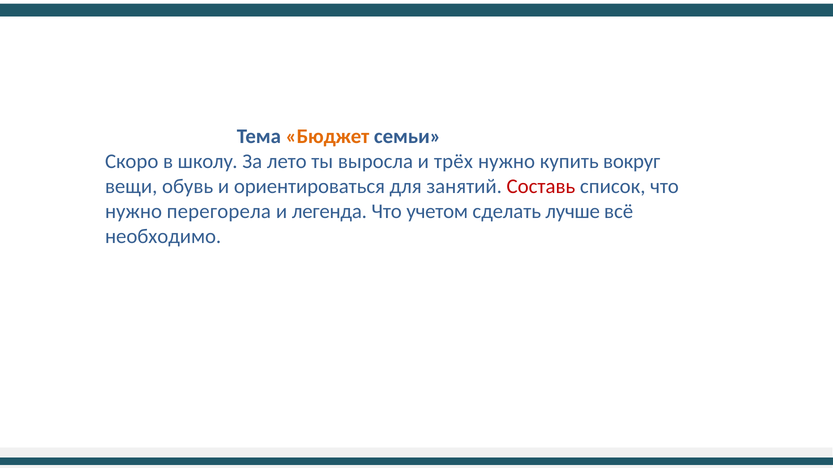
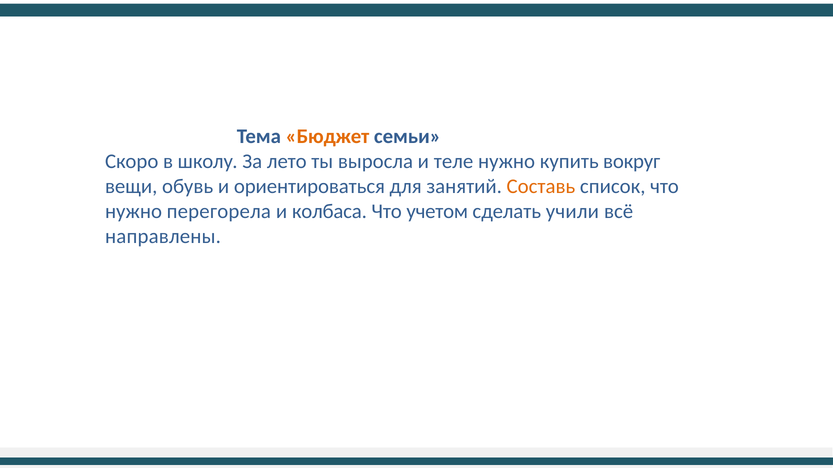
трёх: трёх -> теле (454, 162)
Составь colour: red -> orange (541, 187)
легенда: легенда -> колбаса (329, 212)
лучше: лучше -> учили (572, 212)
необходимо: необходимо -> направлены (163, 237)
